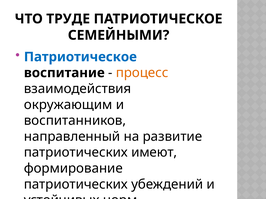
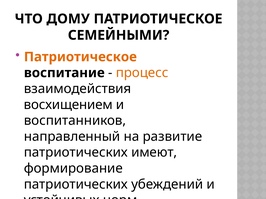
ТРУДЕ: ТРУДЕ -> ДОМУ (68, 19)
Патриотическое colour: blue -> orange (80, 57)
окружающим: окружающим -> восхищением (68, 105)
